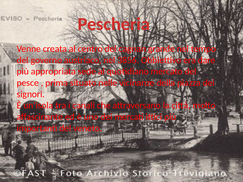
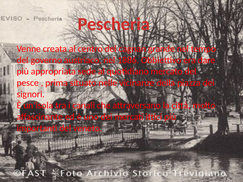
3856: 3856 -> 1886 (128, 60)
